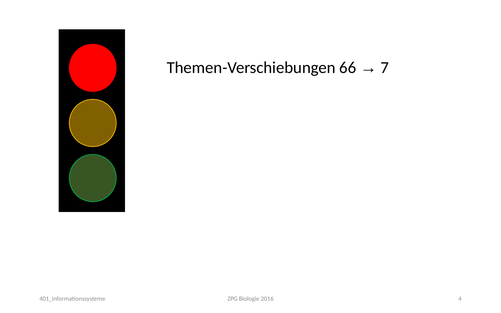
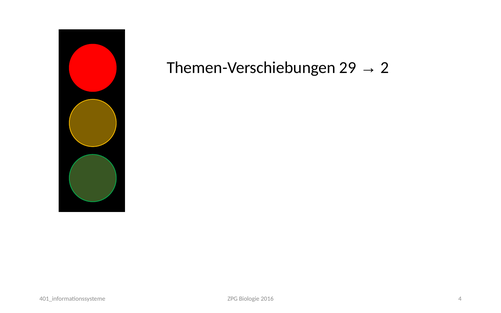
66: 66 -> 29 (348, 68)
7: 7 -> 2 (385, 68)
